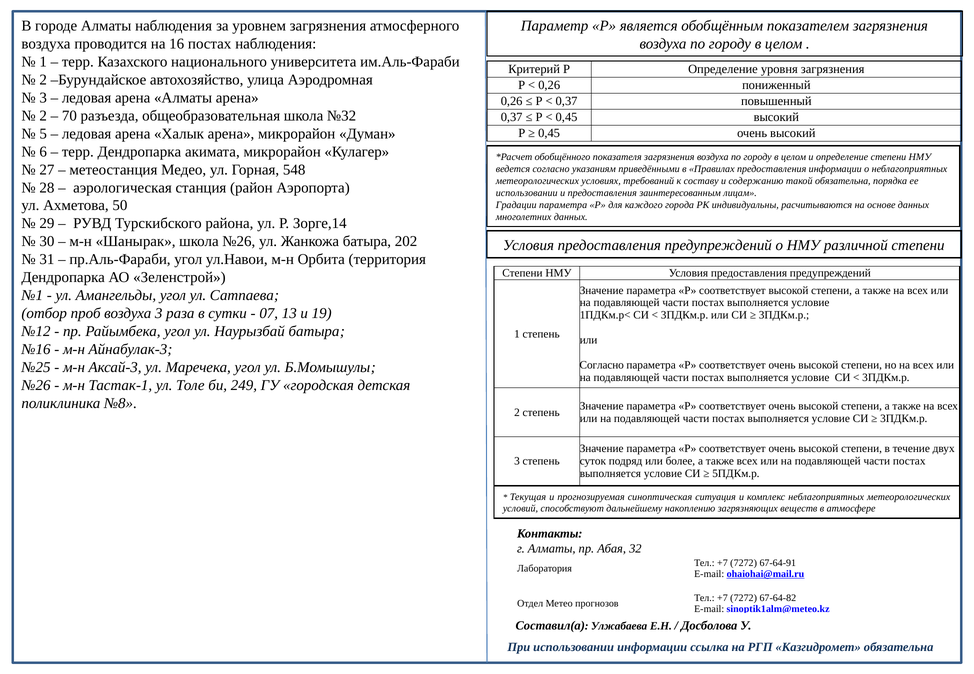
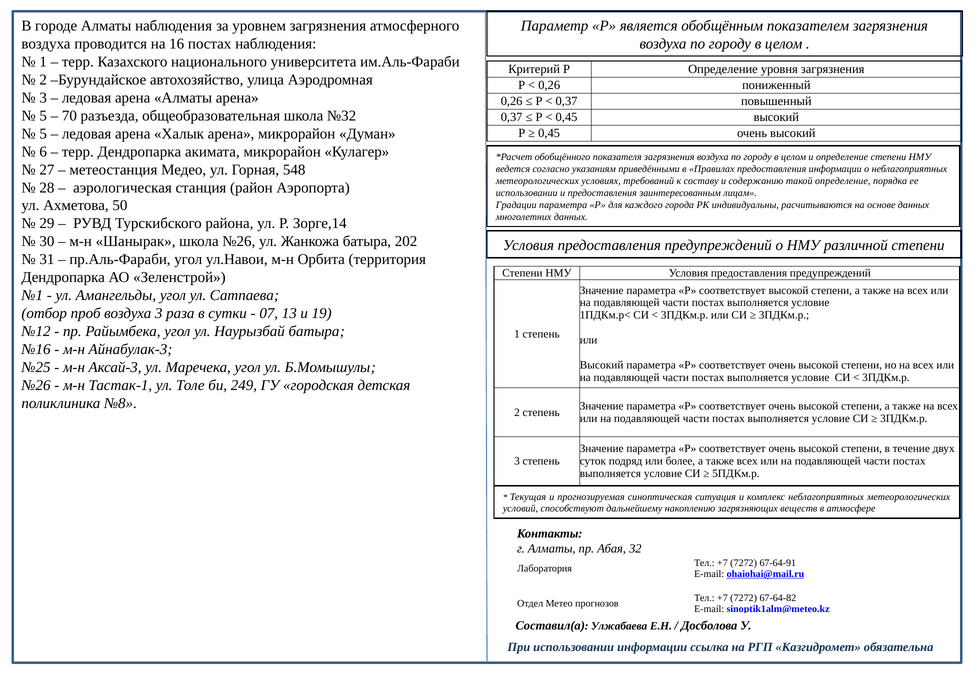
2: 2 -> 5 (43, 116)
такой обязательна: обязательна -> определение (843, 181)
Согласно: Согласно -> Высокий (602, 365)
